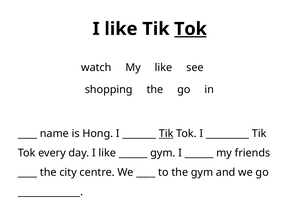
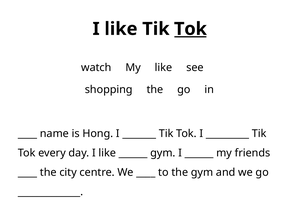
Tik underline: present -> none (166, 134)
